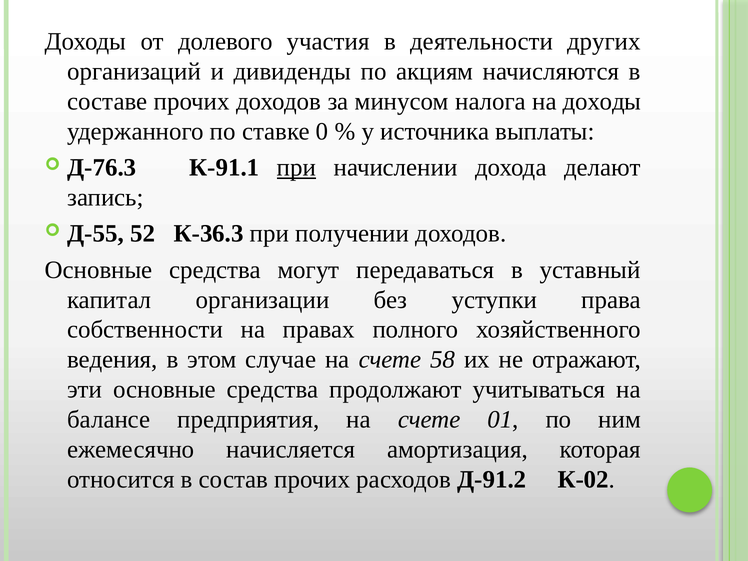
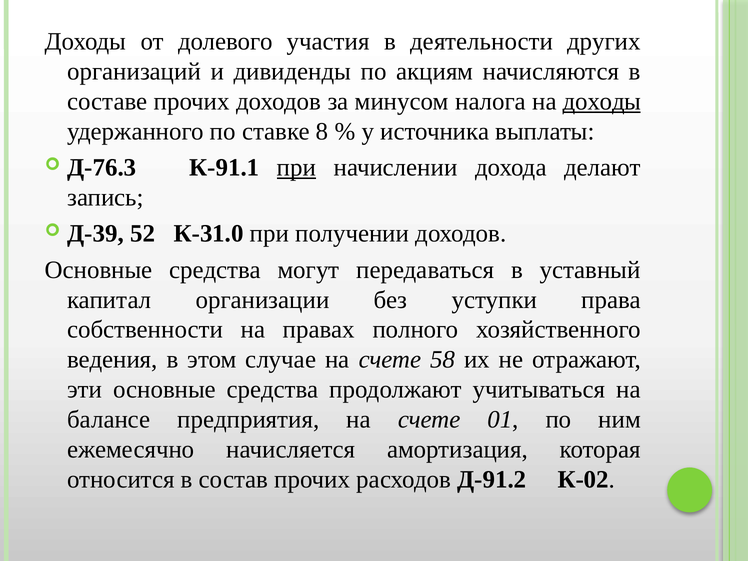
доходы underline: none -> present (602, 102)
0: 0 -> 8 (322, 131)
Д-55: Д-55 -> Д-39 (96, 234)
К-36.3: К-36.3 -> К-31.0 (209, 234)
